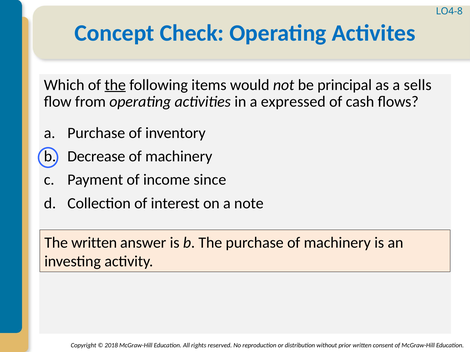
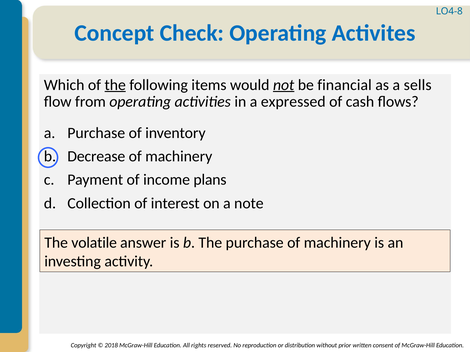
not underline: none -> present (284, 85)
principal: principal -> financial (345, 85)
since: since -> plans (210, 180)
The written: written -> volatile (94, 243)
